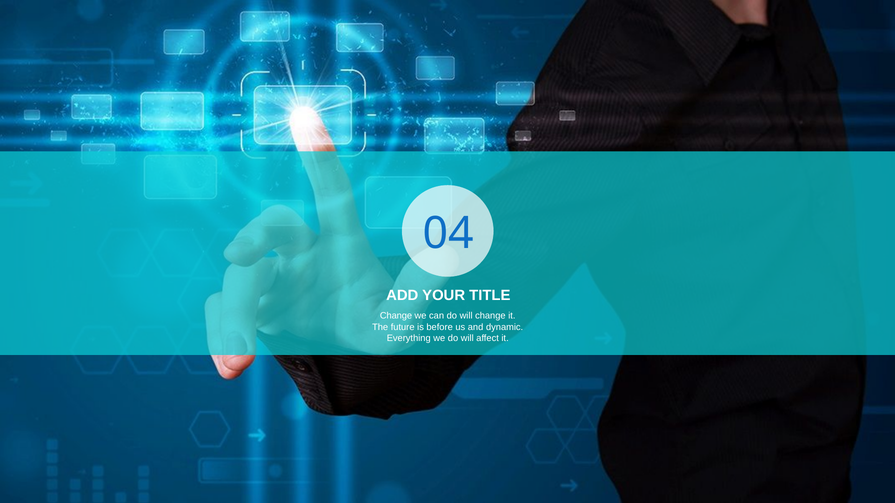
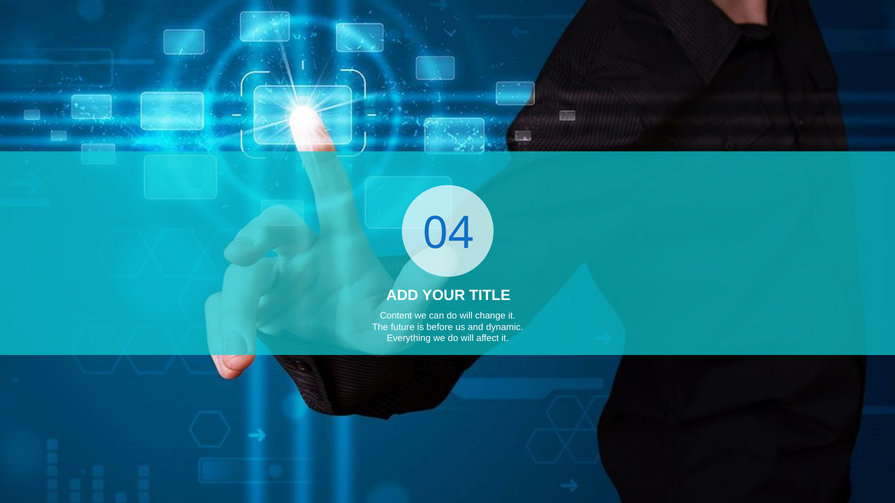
Change: Change -> Content (396, 316)
